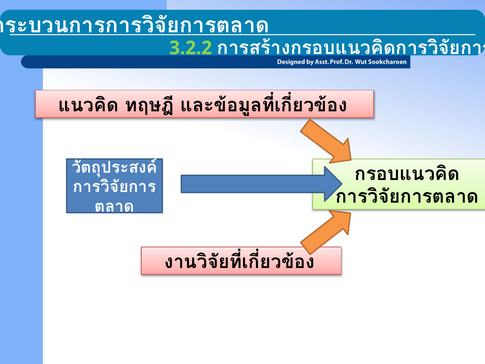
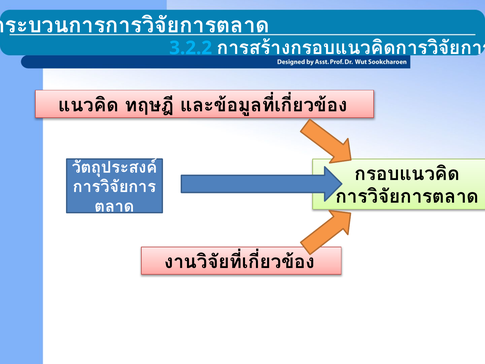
3.2.2 colour: light green -> light blue (191, 48)
